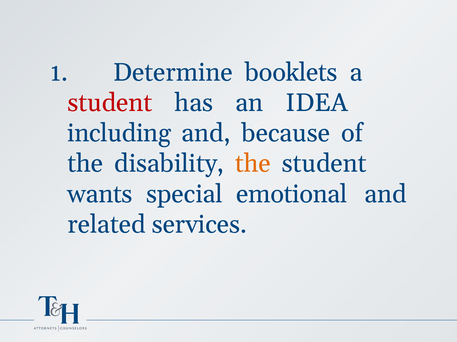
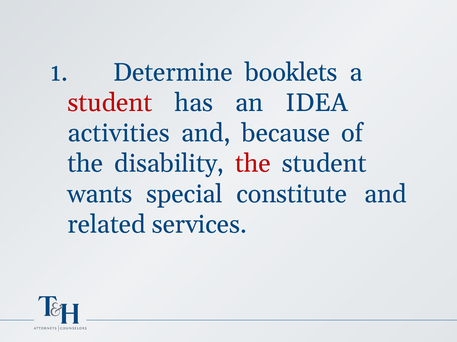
including: including -> activities (119, 134)
the colour: orange -> red (253, 164)
emotional: emotional -> constitute (292, 194)
